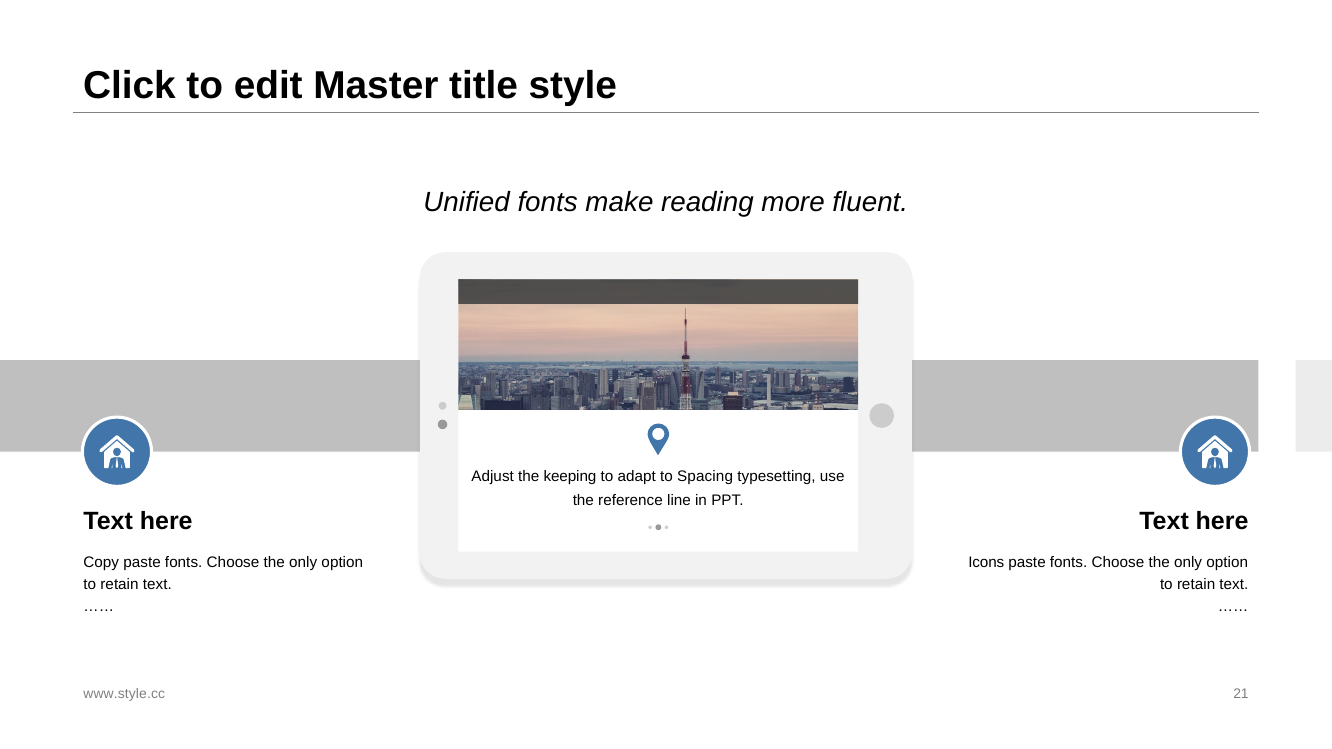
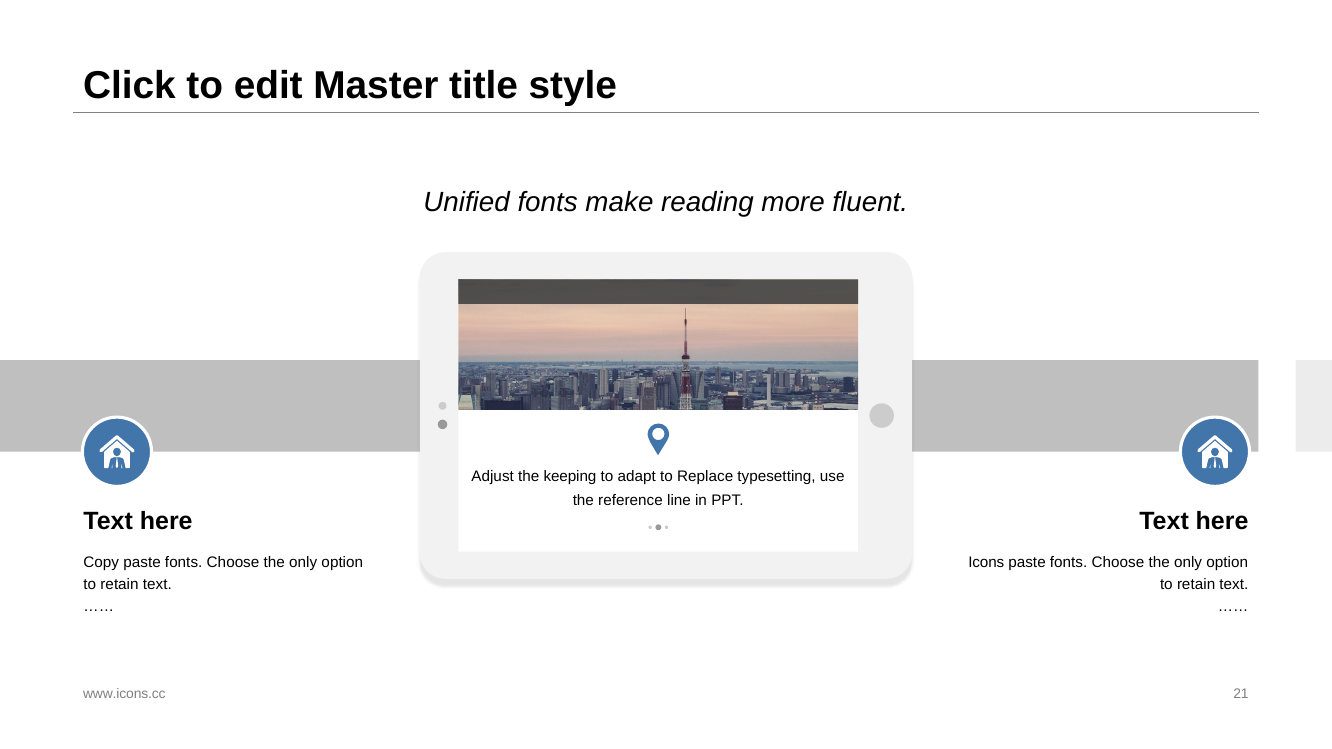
Spacing: Spacing -> Replace (705, 476)
www.style.cc: www.style.cc -> www.icons.cc (124, 694)
